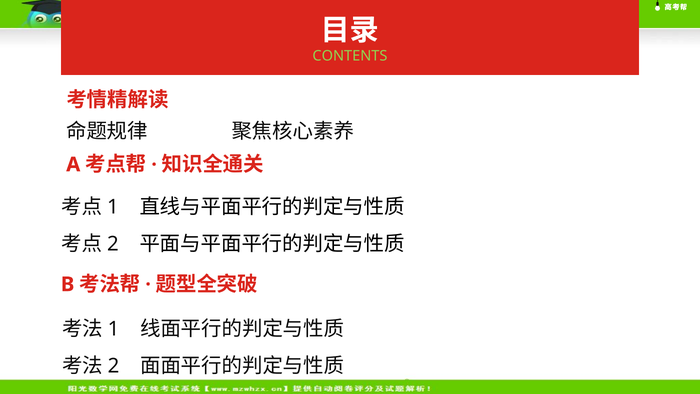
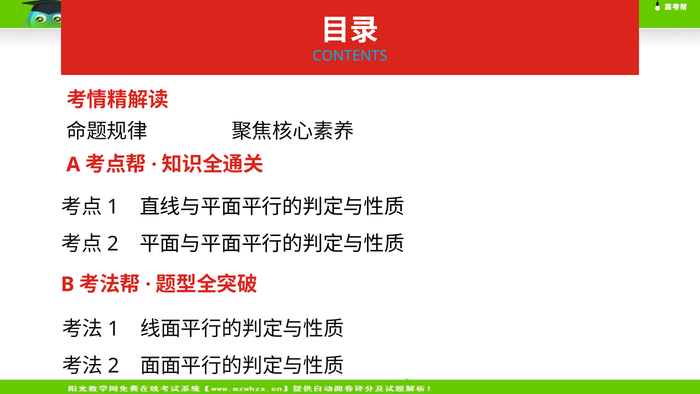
CONTENTS colour: light green -> light blue (350, 56)
